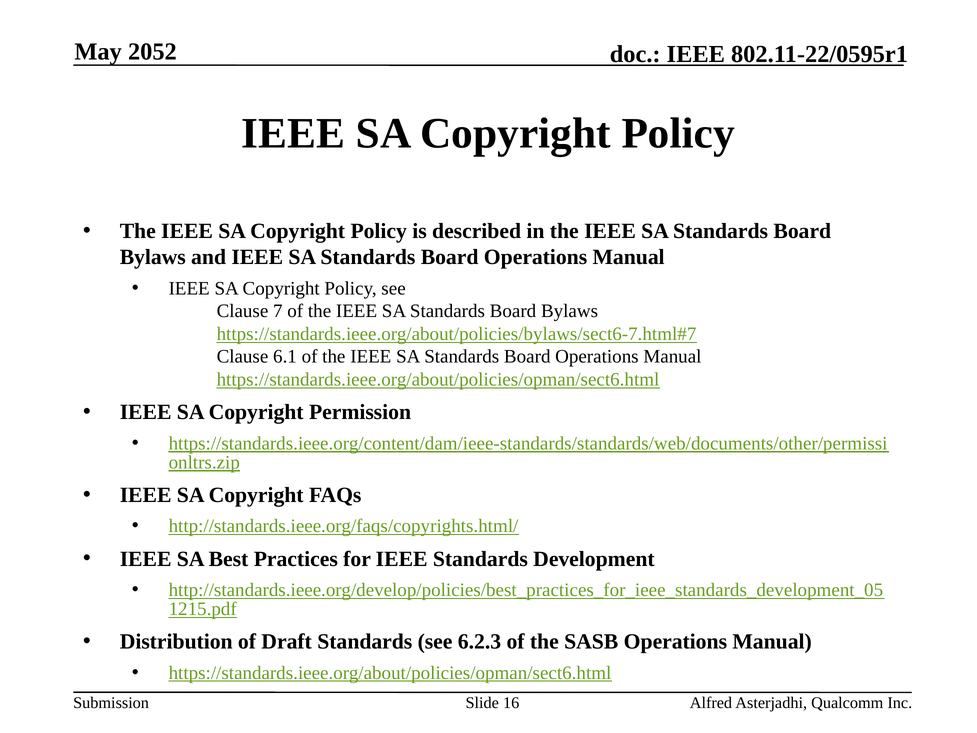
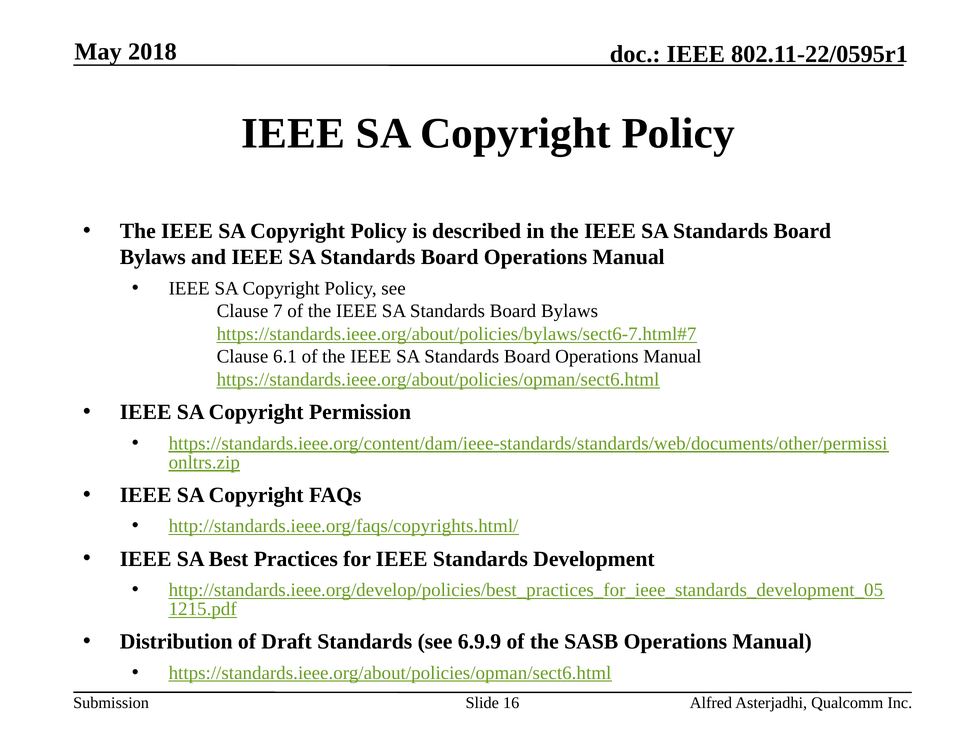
2052: 2052 -> 2018 (152, 52)
6.2.3: 6.2.3 -> 6.9.9 (479, 642)
